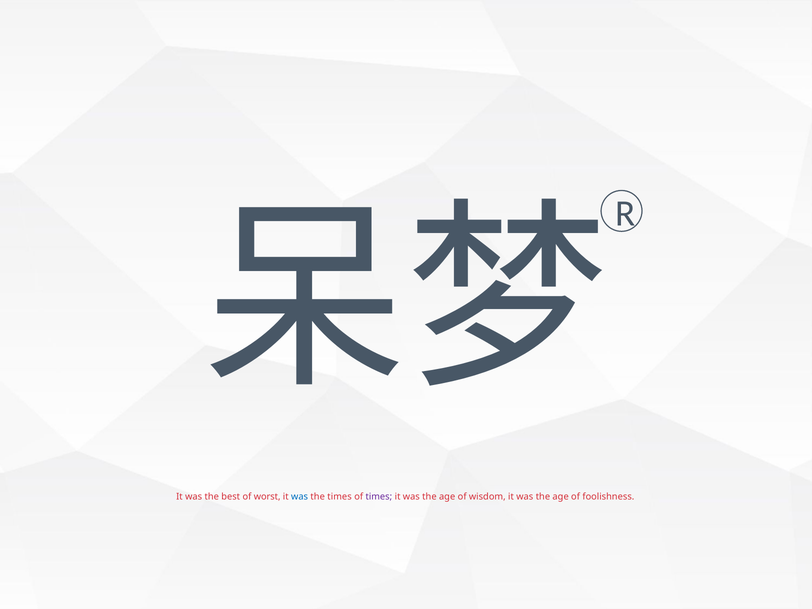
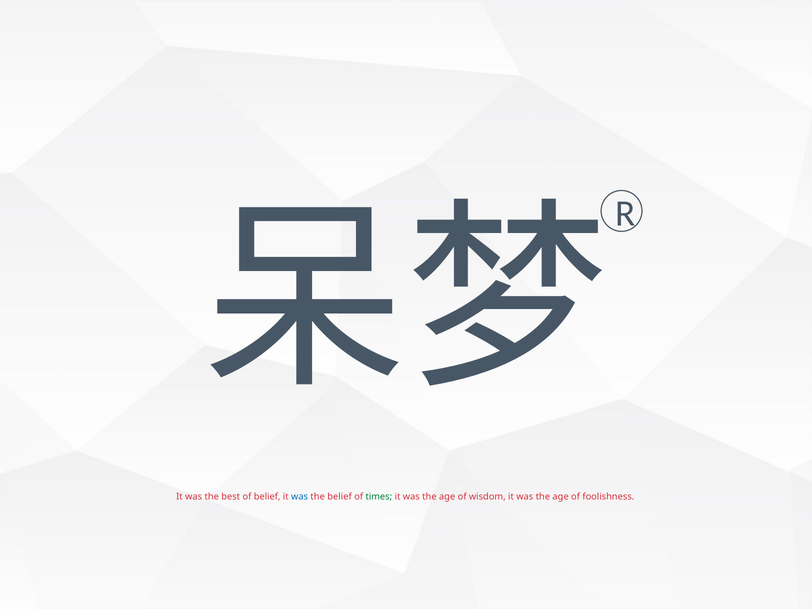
of worst: worst -> belief (267, 497)
the times: times -> belief (340, 497)
times colour: purple -> green (379, 497)
